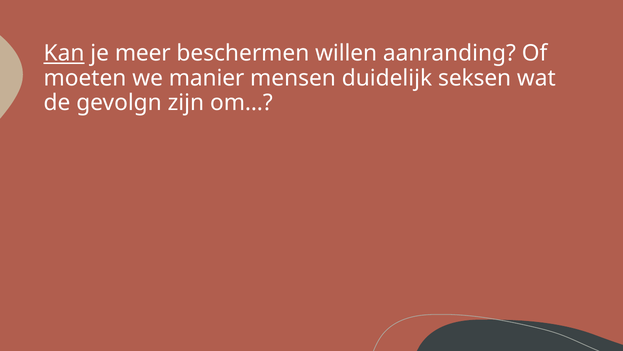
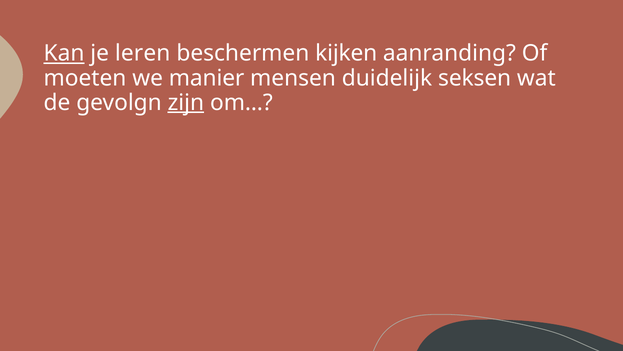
meer: meer -> leren (143, 53)
willen: willen -> kijken (346, 53)
zijn underline: none -> present (186, 102)
